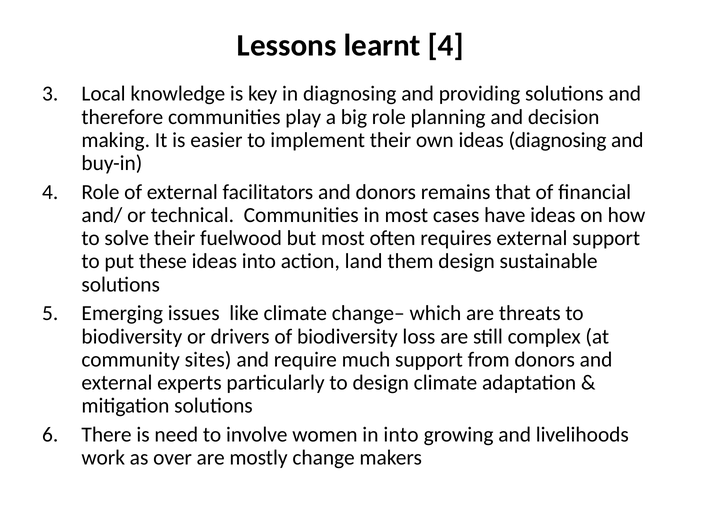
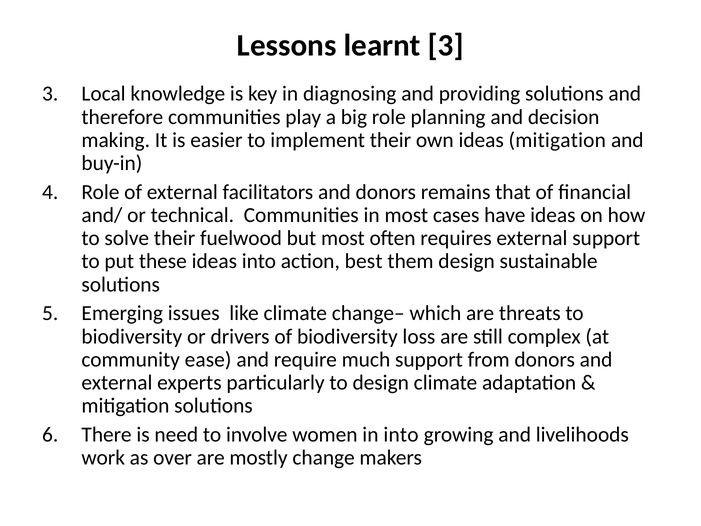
learnt 4: 4 -> 3 (446, 45)
ideas diagnosing: diagnosing -> mitigation (557, 140)
land: land -> best (364, 261)
sites: sites -> ease (208, 359)
